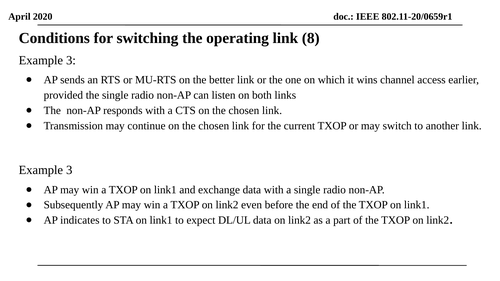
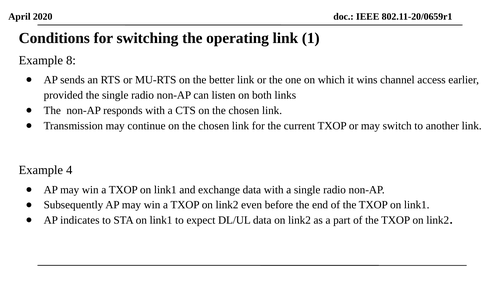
8: 8 -> 1 (311, 38)
3: 3 -> 8 (71, 60)
3: 3 -> 4 (69, 170)
